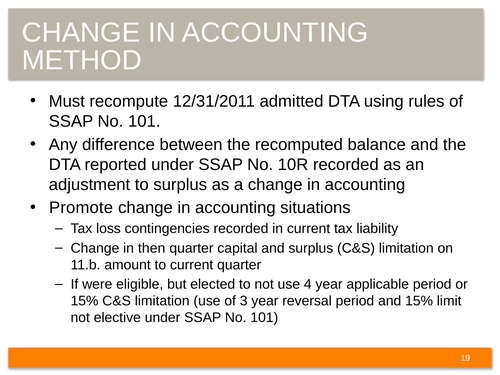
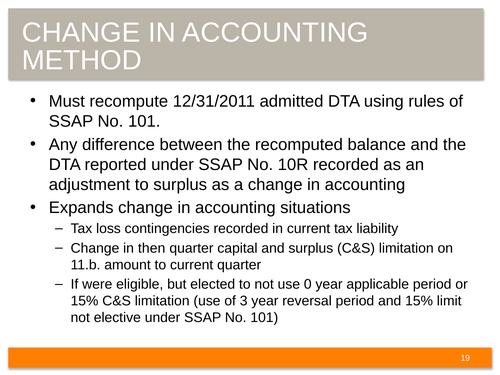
Promote: Promote -> Expands (81, 208)
4: 4 -> 0 (308, 284)
